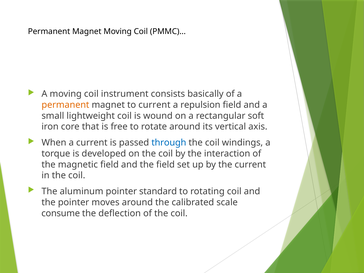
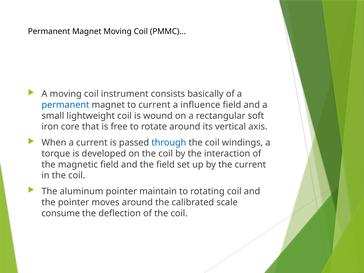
permanent colour: orange -> blue (65, 105)
repulsion: repulsion -> influence (200, 105)
standard: standard -> maintain (158, 191)
